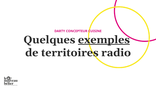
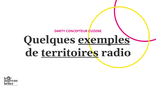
territoires underline: none -> present (70, 53)
